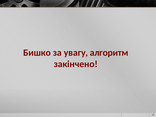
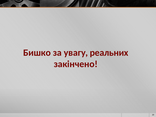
алгоритм: алгоритм -> реальних (109, 53)
